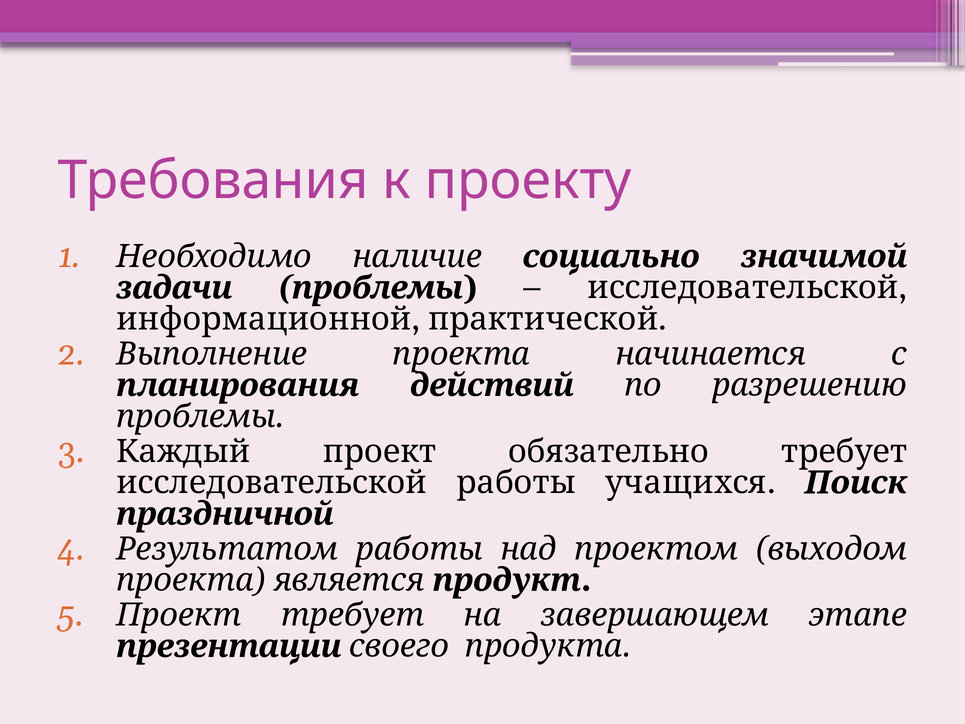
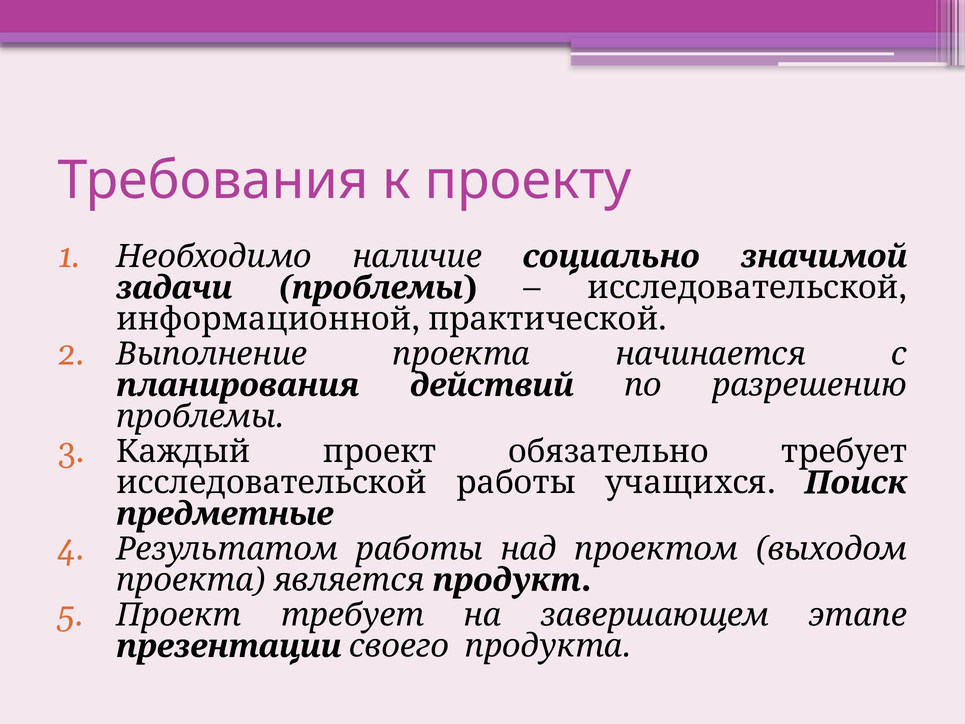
праздничной: праздничной -> предметные (225, 514)
